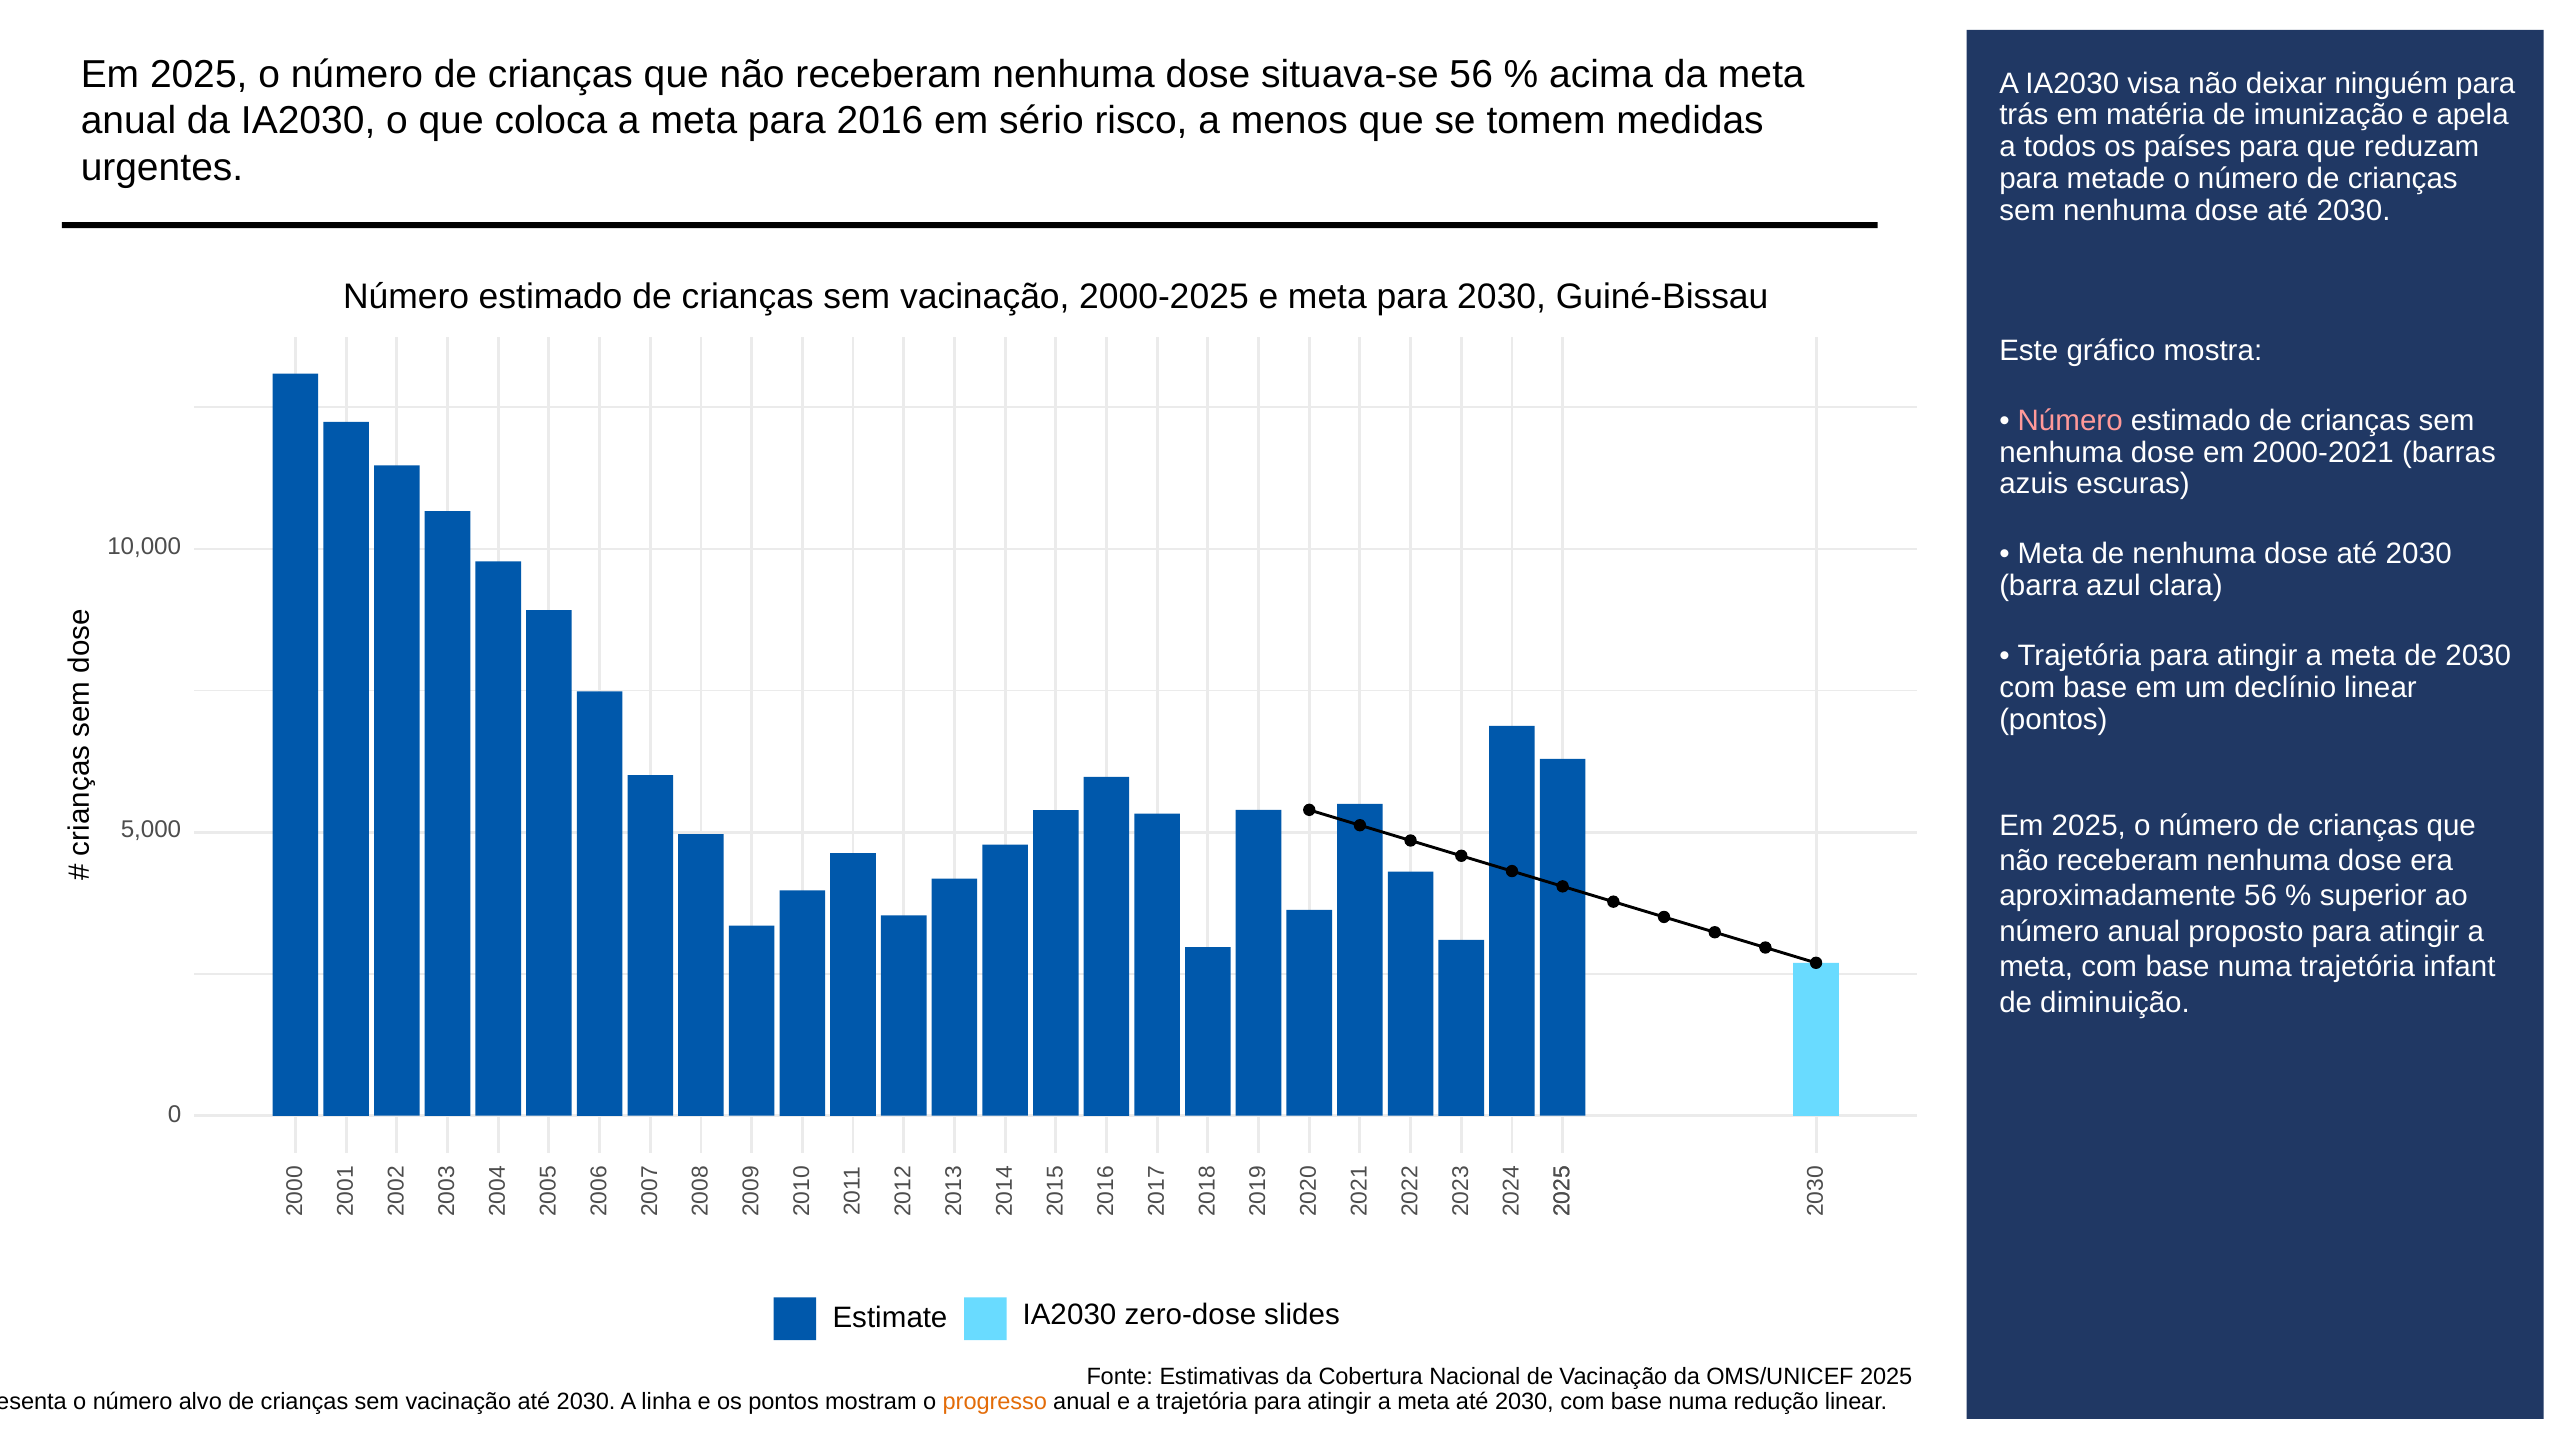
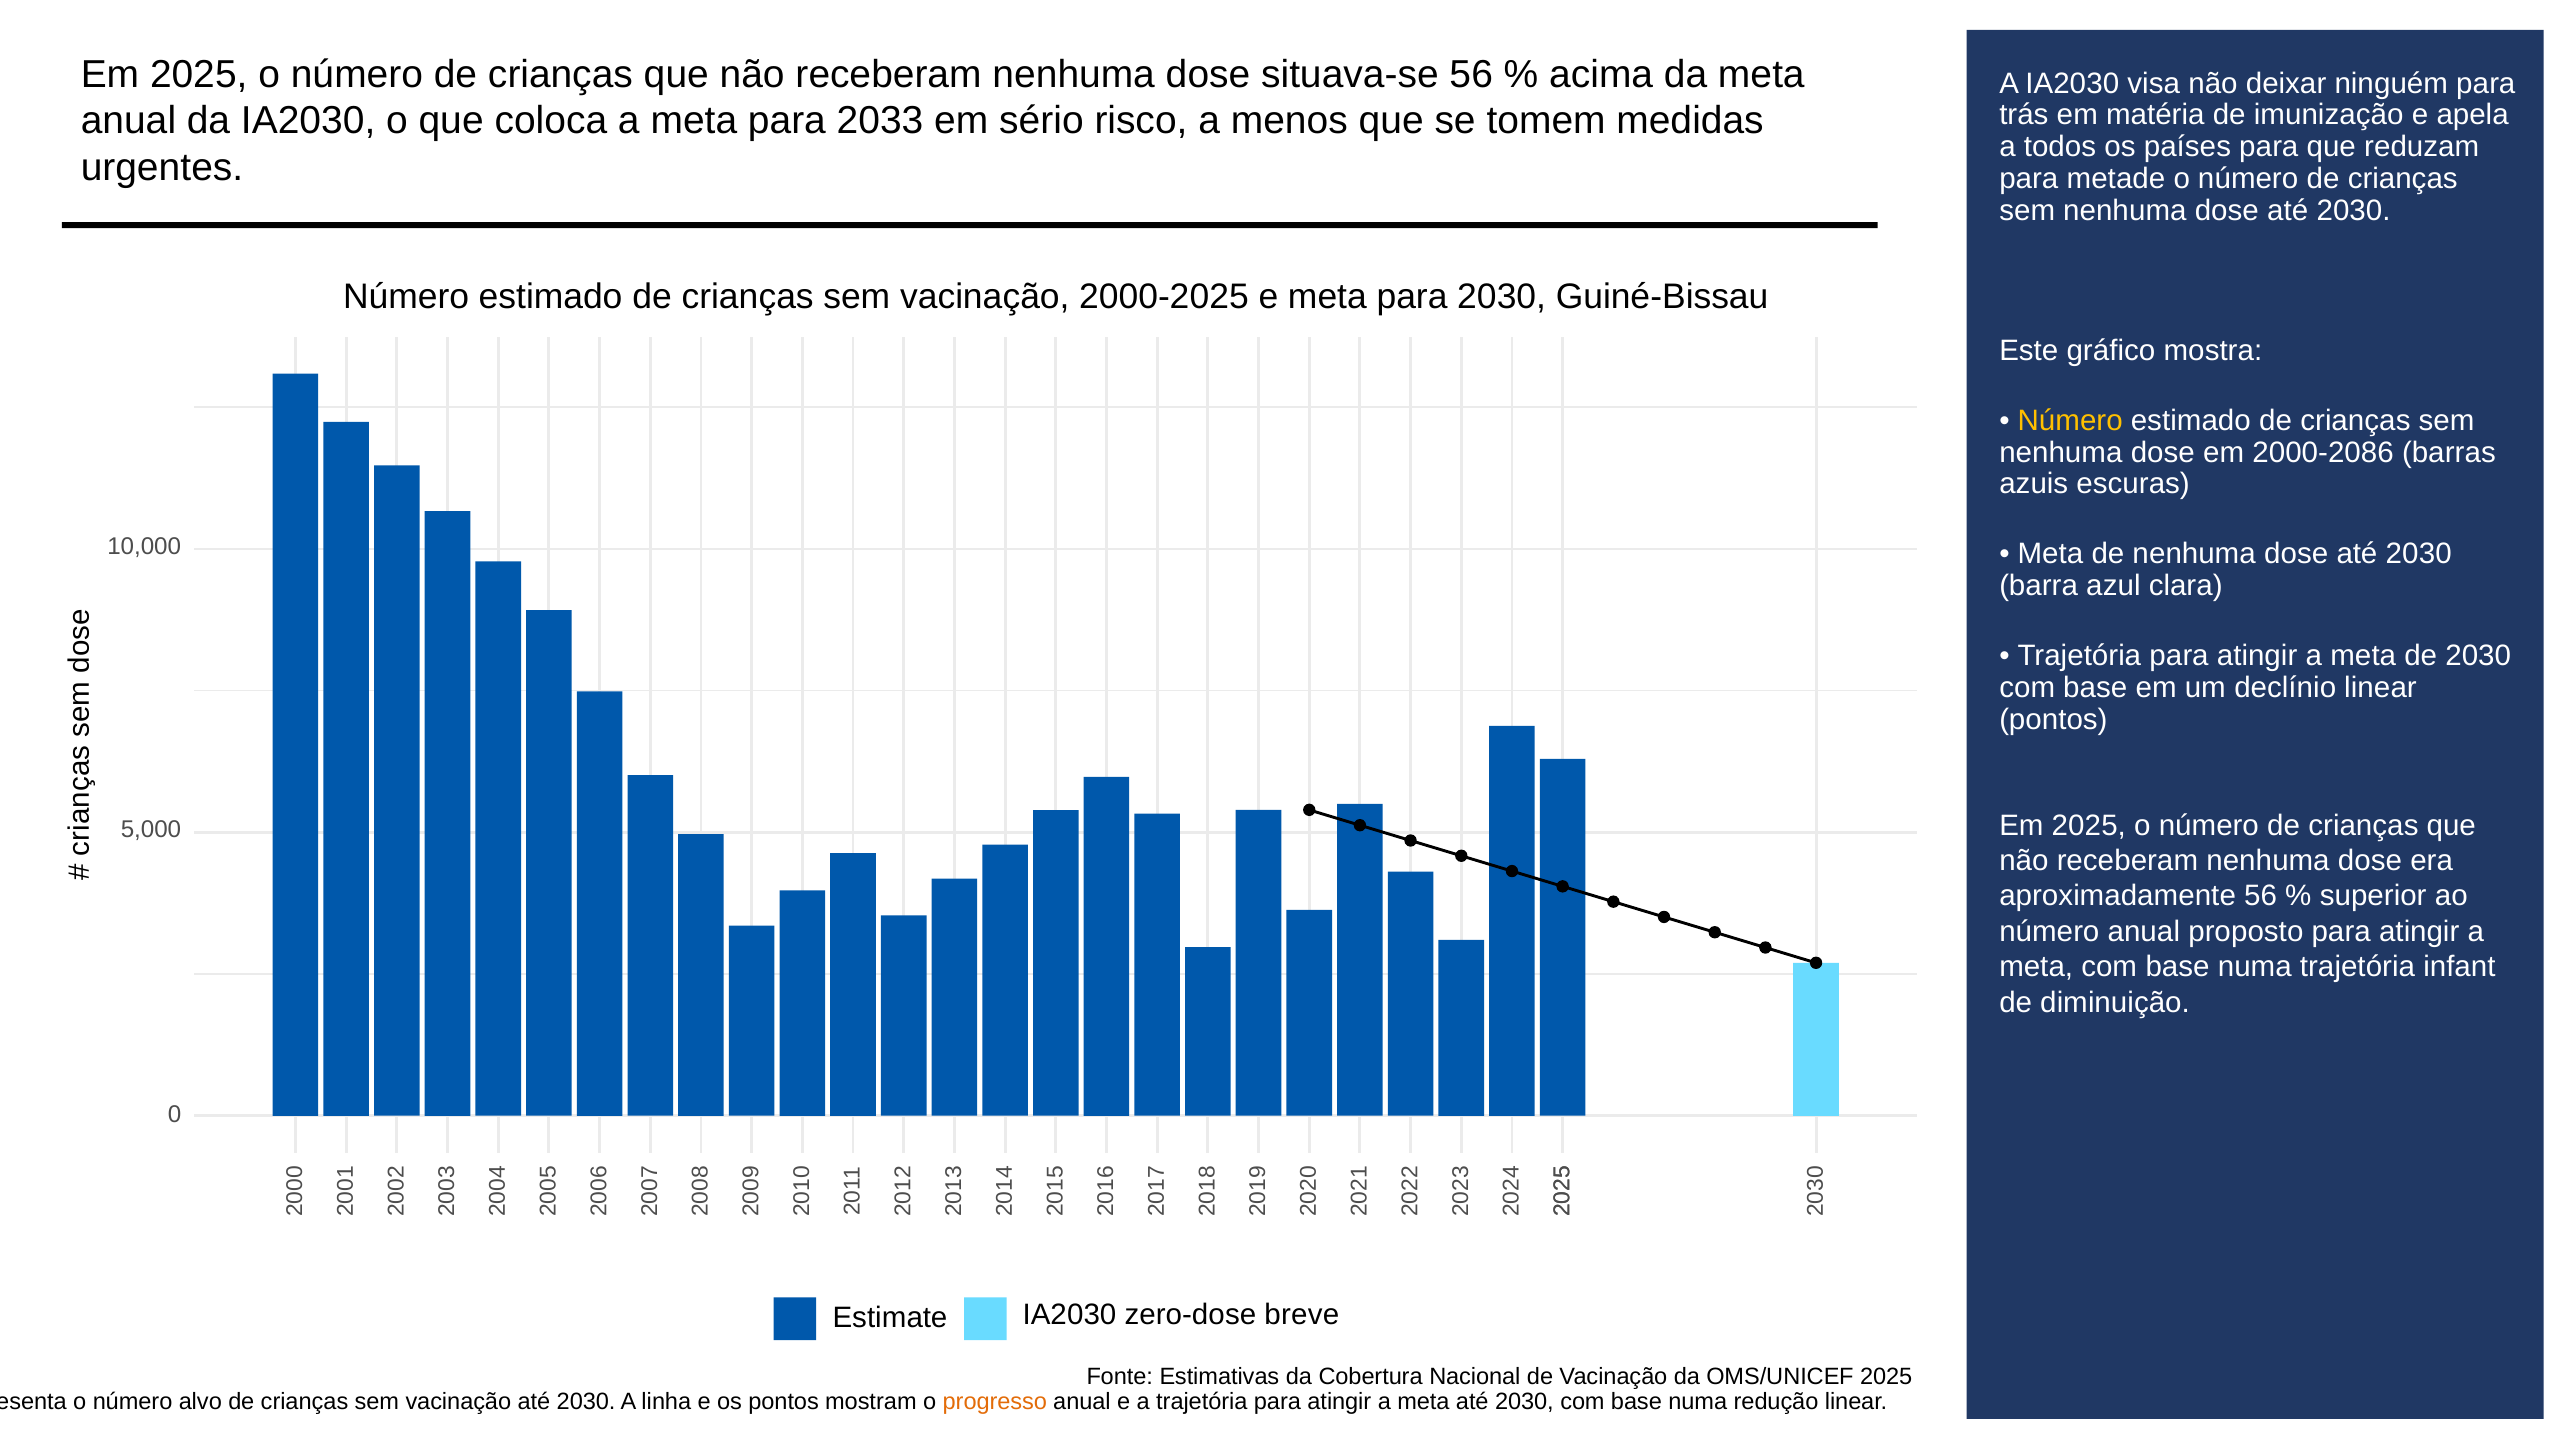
2016: 2016 -> 2033 (880, 121)
Número colour: pink -> yellow (2070, 420)
2000-2021: 2000-2021 -> 2000-2086 (2323, 452)
slides: slides -> breve (1302, 1315)
